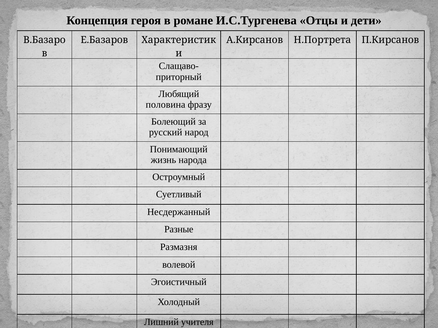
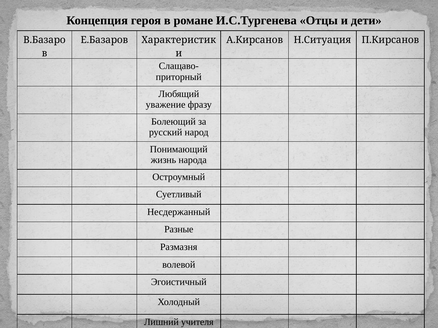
Н.Портрета: Н.Портрета -> Н.Ситуация (322, 40)
половина: половина -> уважение (166, 105)
